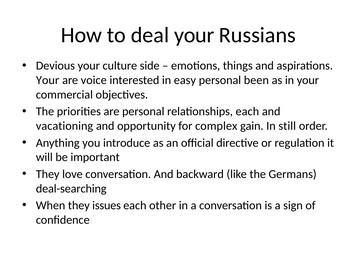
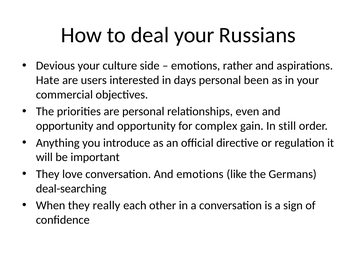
things: things -> rather (238, 66)
Your: Your -> Hate (48, 80)
voice: voice -> users (94, 80)
easy: easy -> days (185, 80)
relationships each: each -> even (247, 112)
vacationing: vacationing -> opportunity (65, 126)
And backward: backward -> emotions (200, 174)
issues: issues -> really (106, 206)
